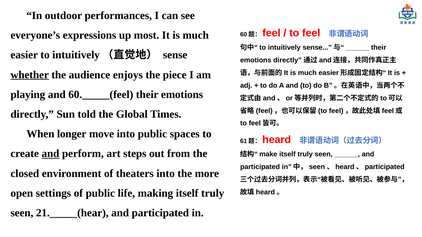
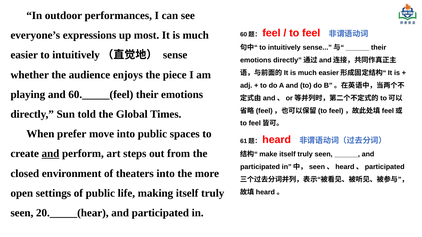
whether underline: present -> none (30, 75)
longer: longer -> prefer (72, 134)
21._____(hear: 21._____(hear -> 20._____(hear (72, 213)
